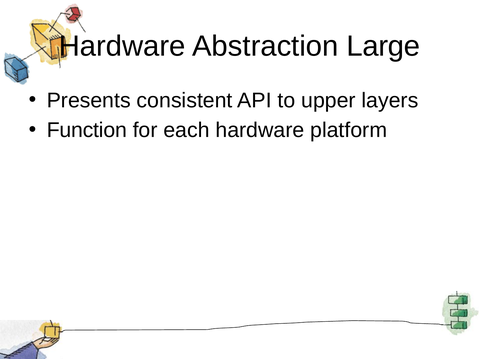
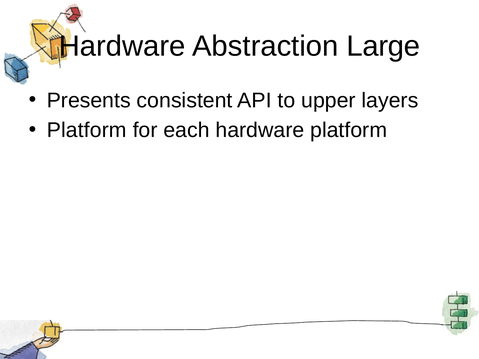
Function: Function -> Platform (87, 130)
